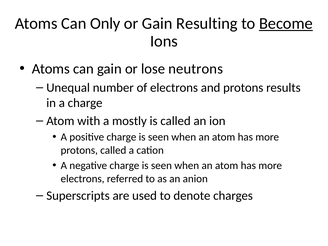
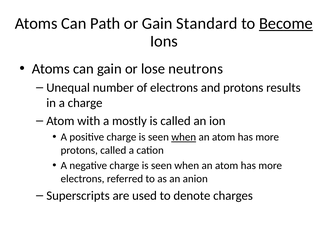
Only: Only -> Path (105, 24)
Resulting: Resulting -> Standard (207, 24)
when underline: none -> present (184, 137)
